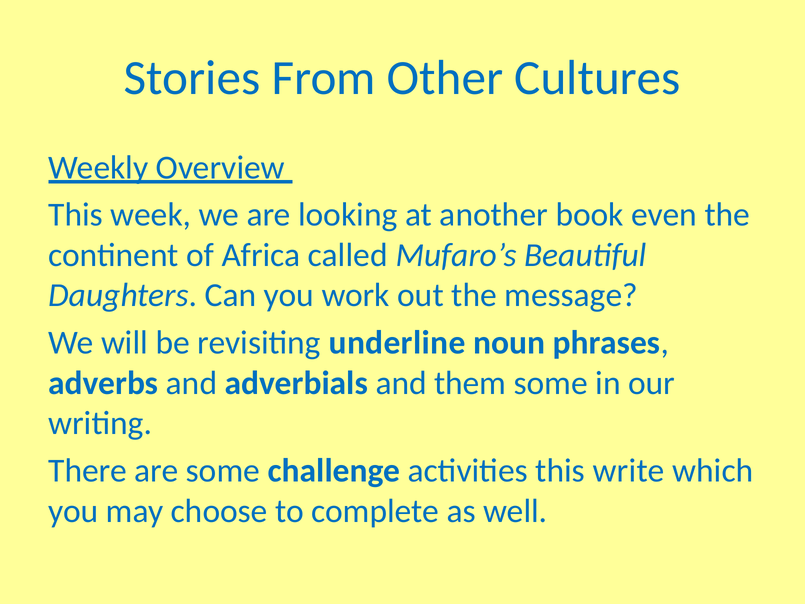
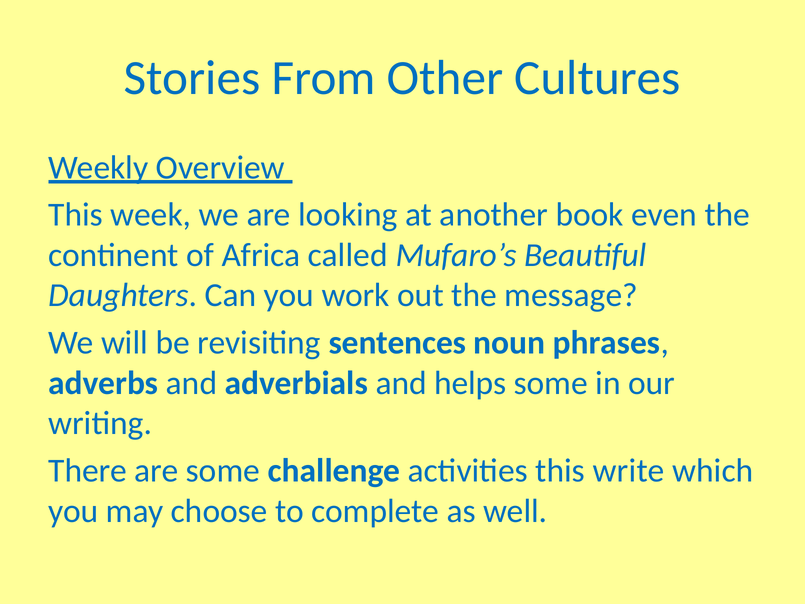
underline: underline -> sentences (397, 343)
them: them -> helps (470, 383)
